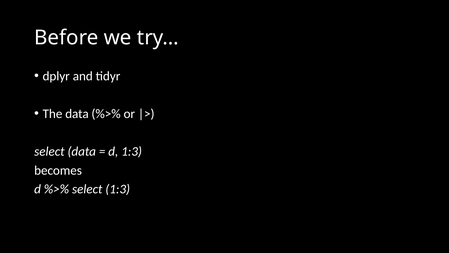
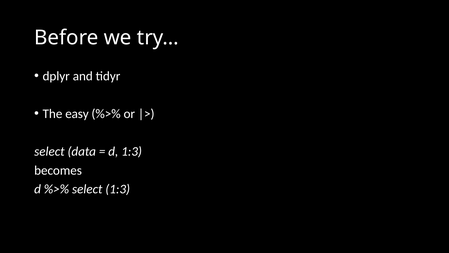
The data: data -> easy (77, 114)
